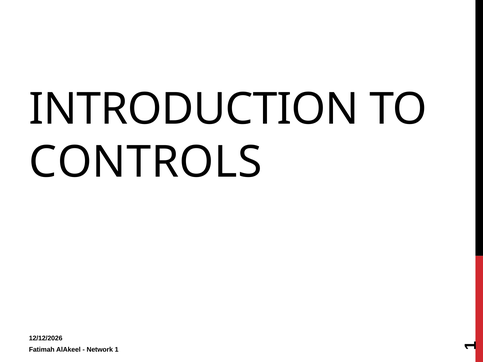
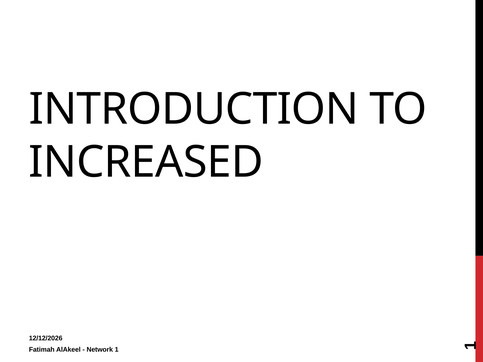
CONTROLS: CONTROLS -> INCREASED (146, 162)
